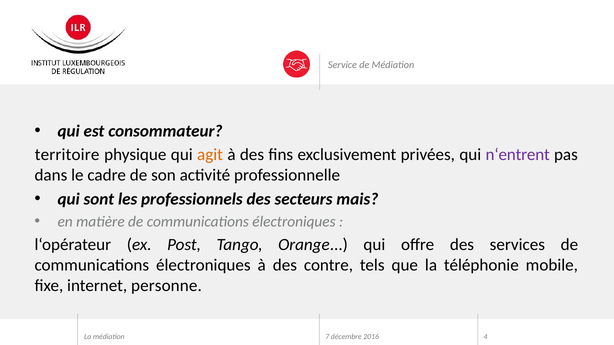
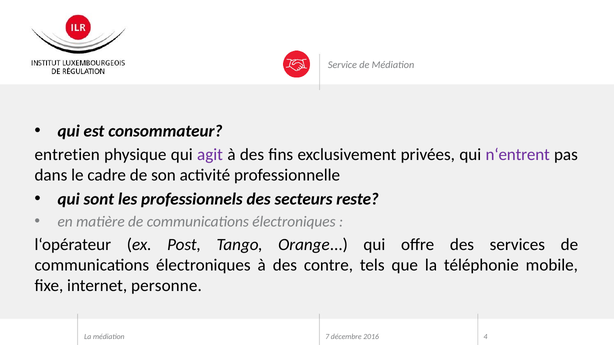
territoire: territoire -> entretien (67, 155)
agit colour: orange -> purple (210, 155)
mais: mais -> reste (358, 199)
